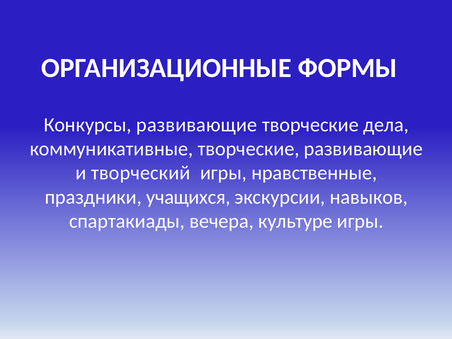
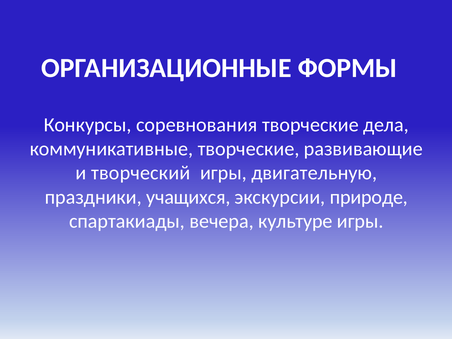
Конкурсы развивающие: развивающие -> соревнования (197, 125)
нравственные: нравственные -> двигательную (314, 173)
навыков: навыков -> природе (369, 197)
